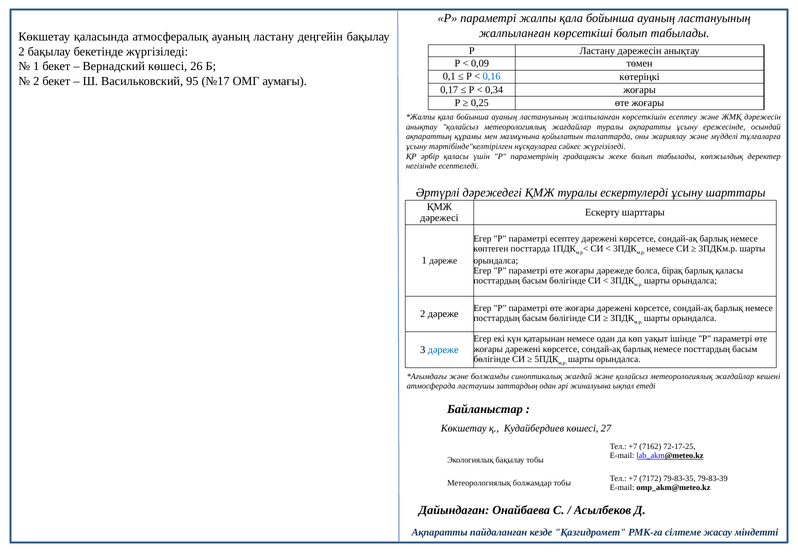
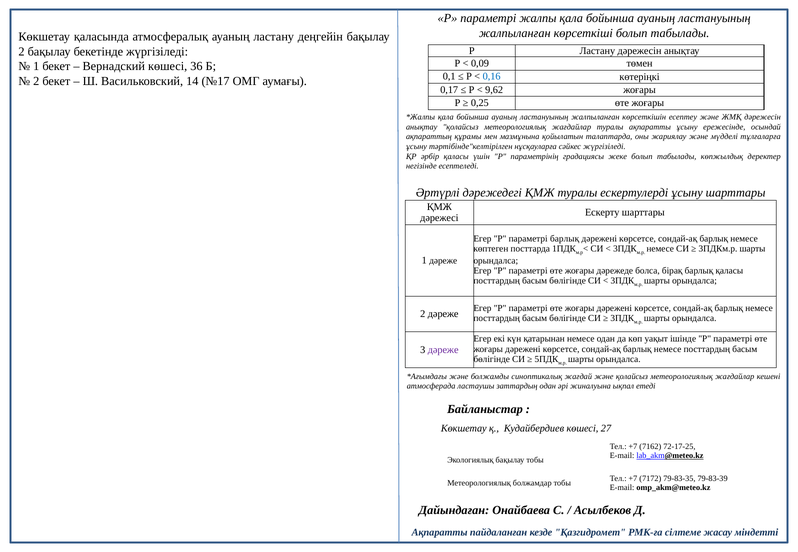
26: 26 -> 36 (196, 66)
95: 95 -> 14 (192, 81)
0,34: 0,34 -> 9,62 (494, 90)
параметрі есептеу: есептеу -> барлық (565, 239)
дәреже colour: blue -> purple (443, 350)
